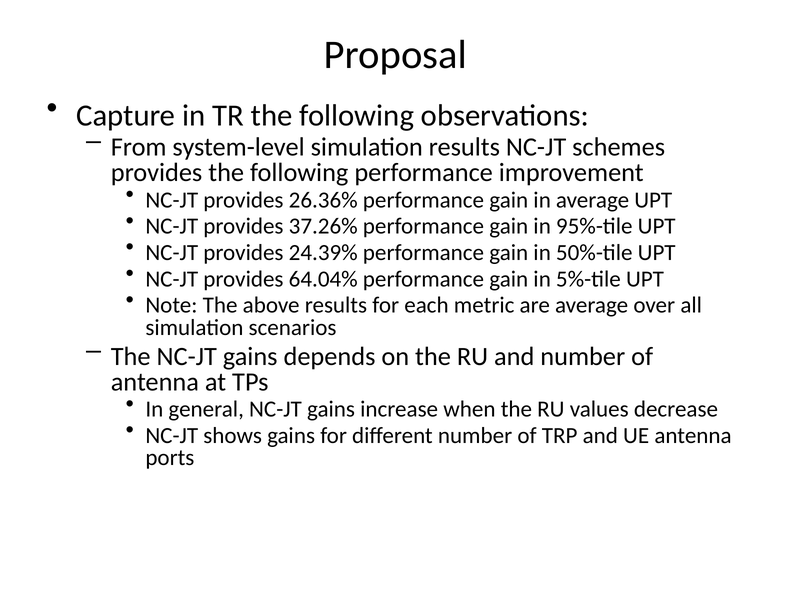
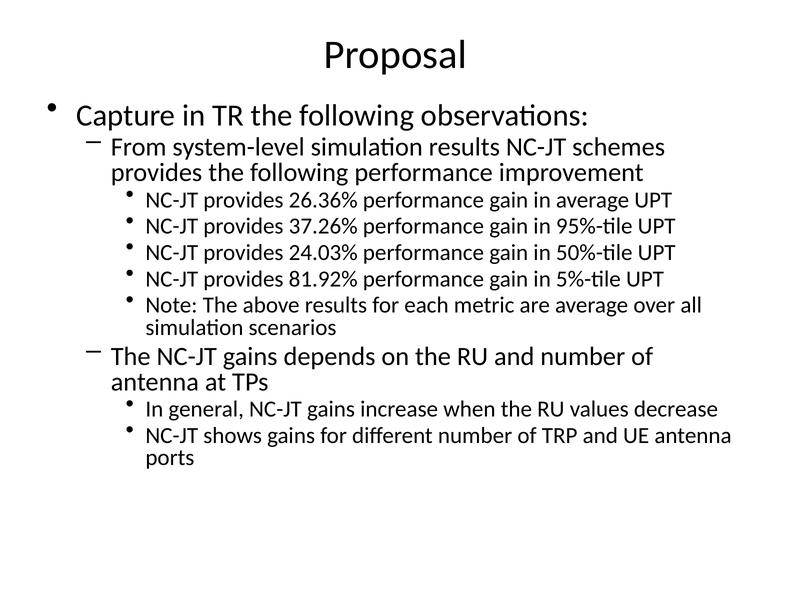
24.39%: 24.39% -> 24.03% (323, 253)
64.04%: 64.04% -> 81.92% (323, 279)
